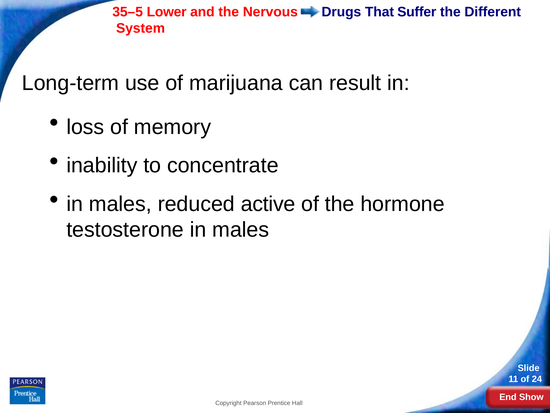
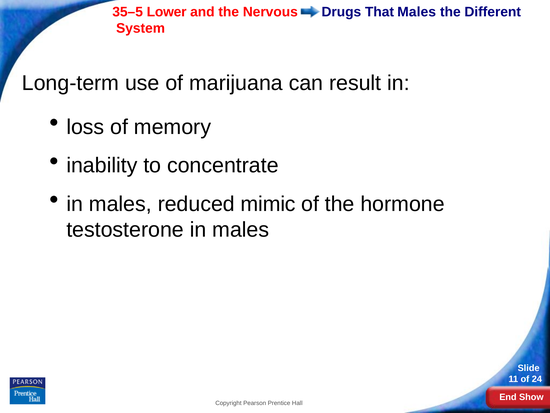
That Suffer: Suffer -> Males (417, 12)
active: active -> mimic (268, 204)
